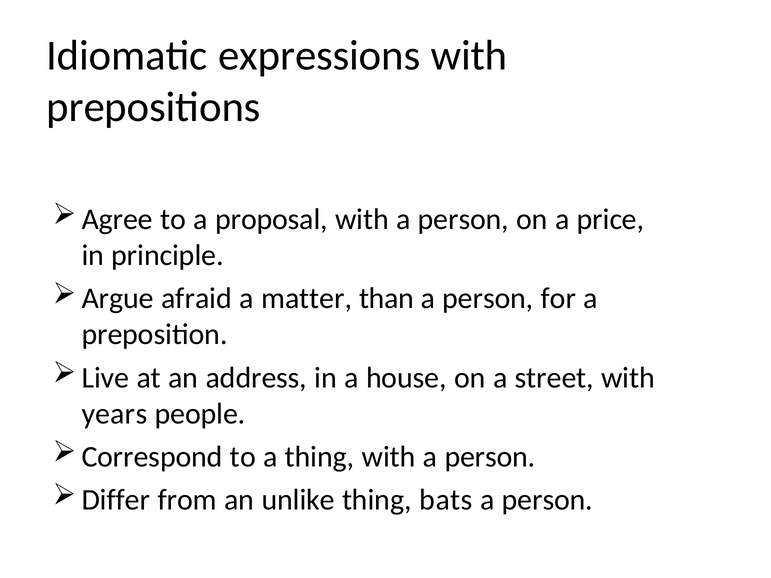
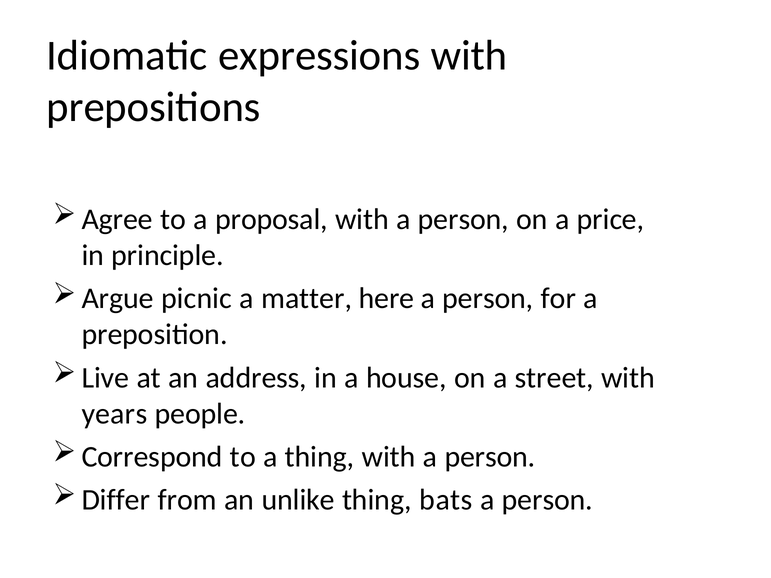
afraid: afraid -> picnic (197, 299)
than: than -> here (387, 299)
